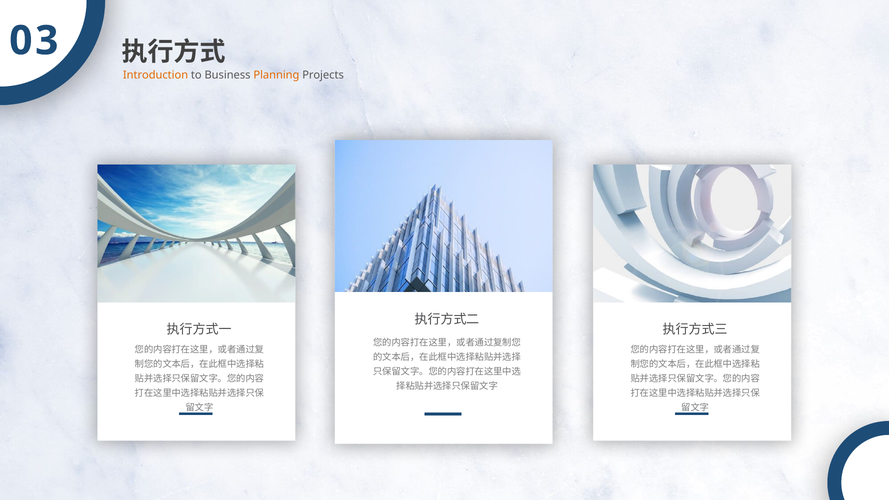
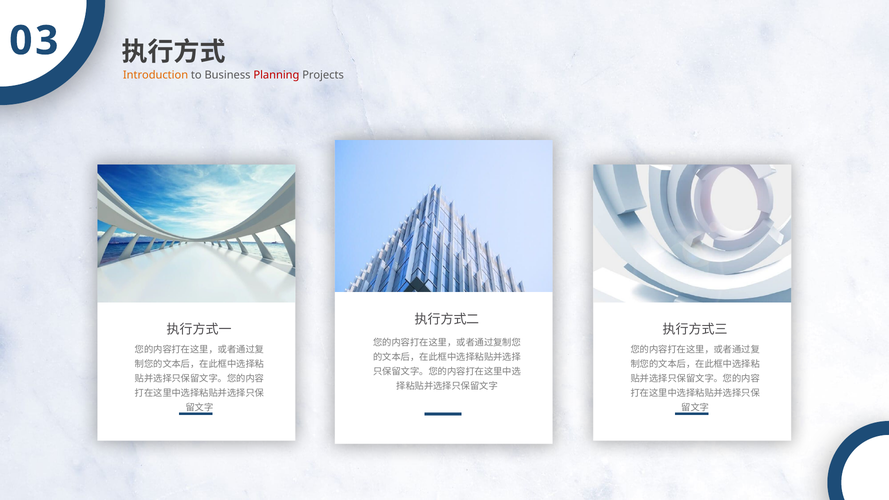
Planning colour: orange -> red (276, 75)
